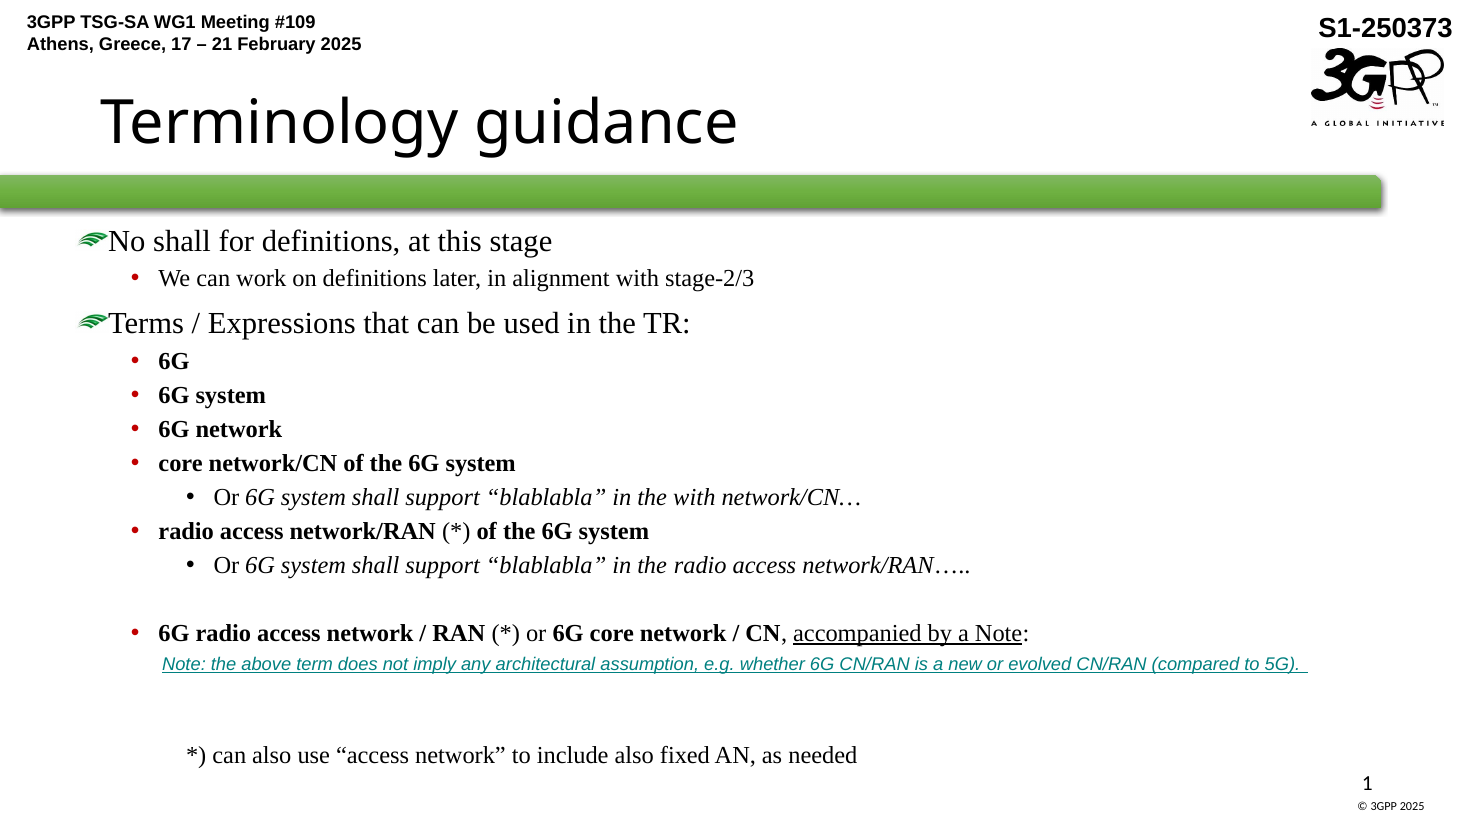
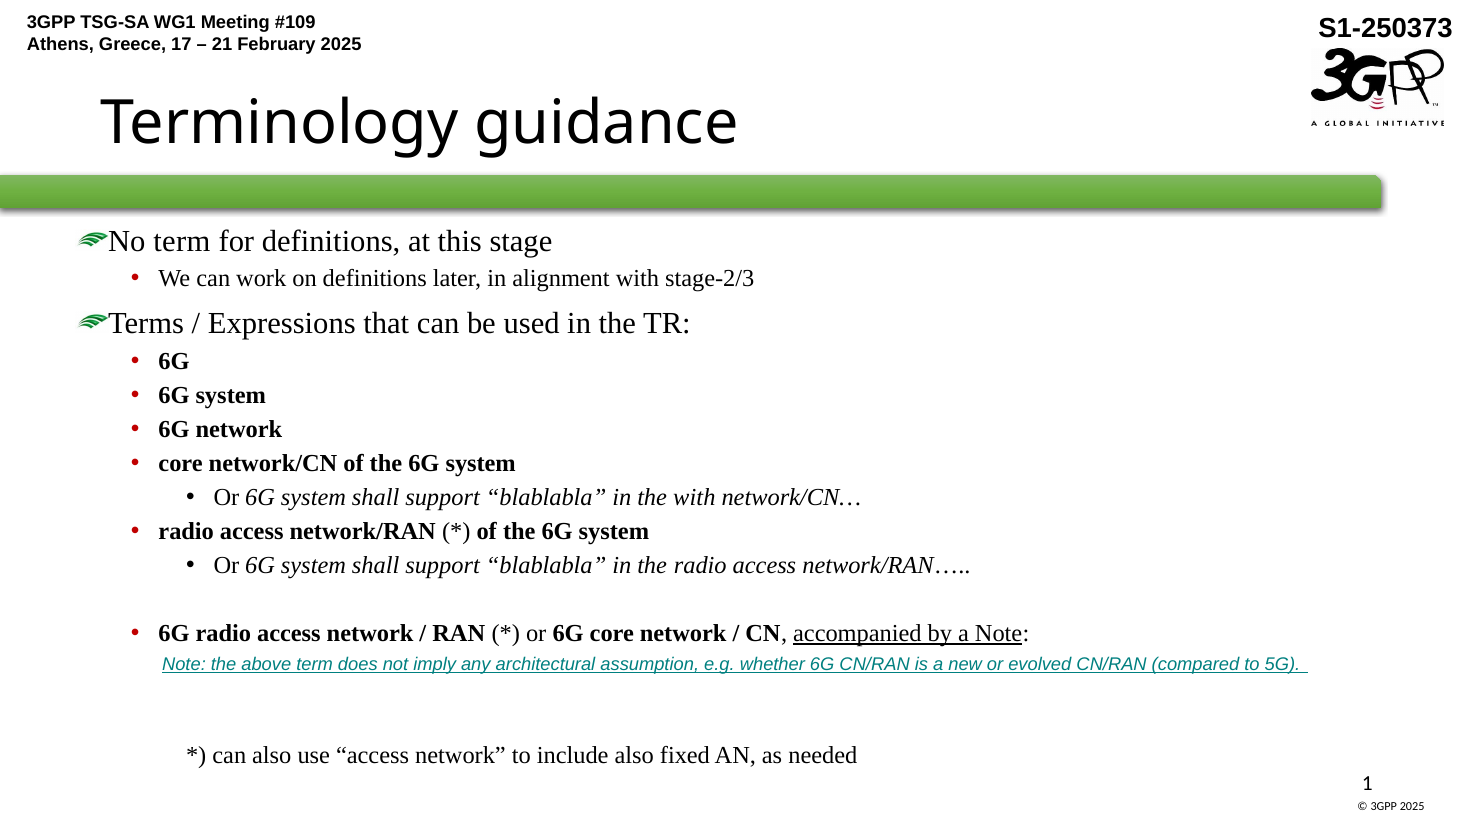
No shall: shall -> term (182, 241)
